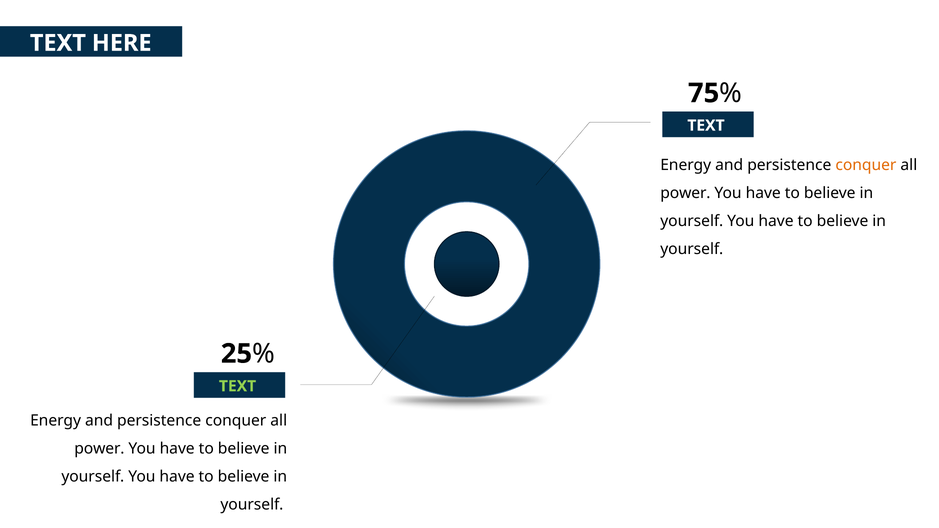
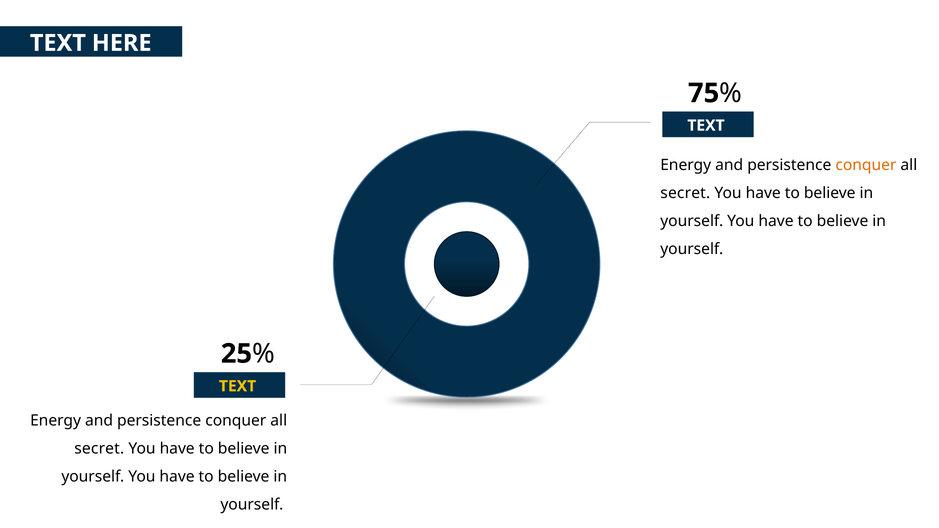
power: power -> secret (685, 193)
TEXT colour: light green -> yellow (238, 386)
power: power -> secret (99, 449)
